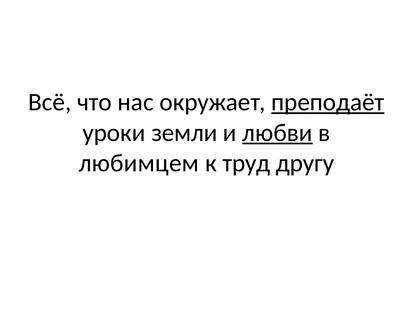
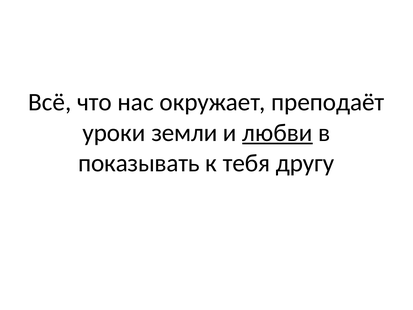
преподаёт underline: present -> none (328, 102)
любимцем: любимцем -> показывать (139, 163)
труд: труд -> тебя (246, 163)
